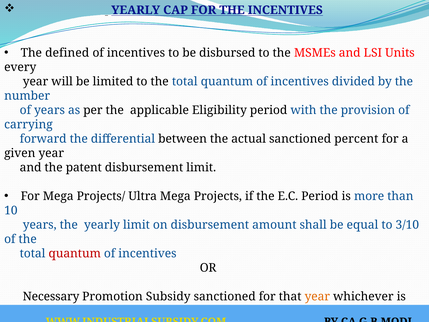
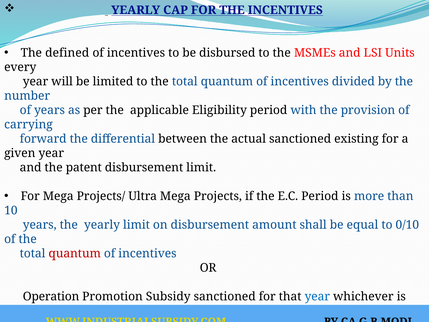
percent: percent -> existing (356, 139)
3/10: 3/10 -> 0/10 (407, 225)
Necessary: Necessary -> Operation (51, 296)
year colour: orange -> blue (317, 296)
